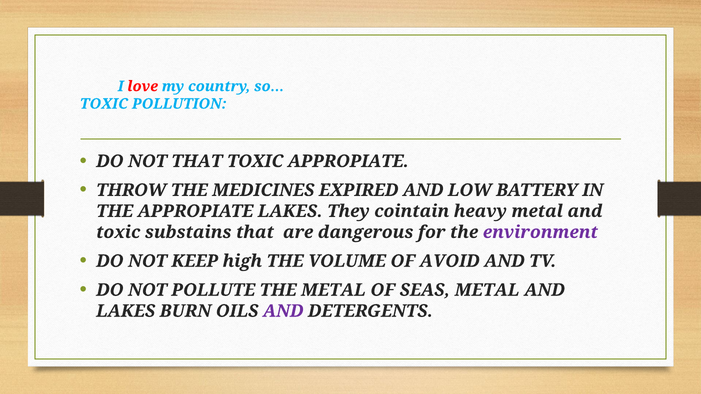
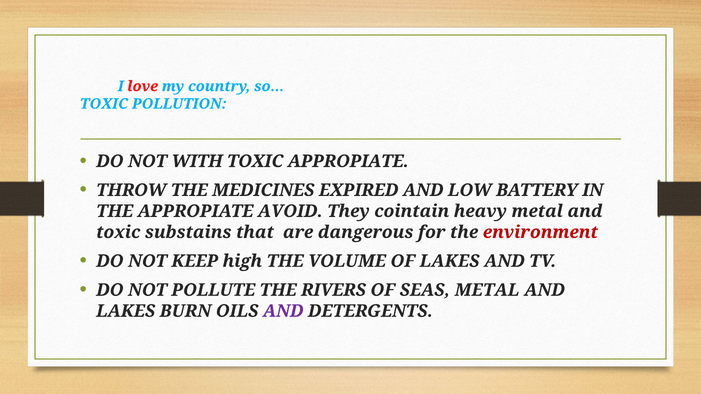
NOT THAT: THAT -> WITH (197, 161)
APPROPIATE LAKES: LAKES -> AVOID (290, 211)
environment colour: purple -> red (540, 232)
OF AVOID: AVOID -> LAKES (450, 261)
THE METAL: METAL -> RIVERS (333, 290)
